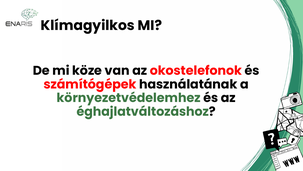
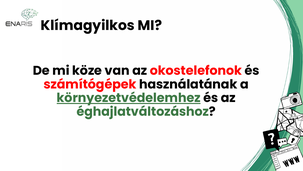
környezetvédelemhez underline: none -> present (129, 98)
